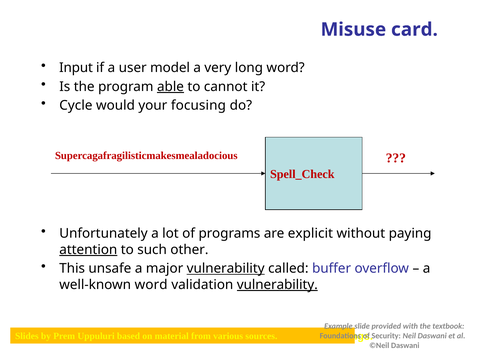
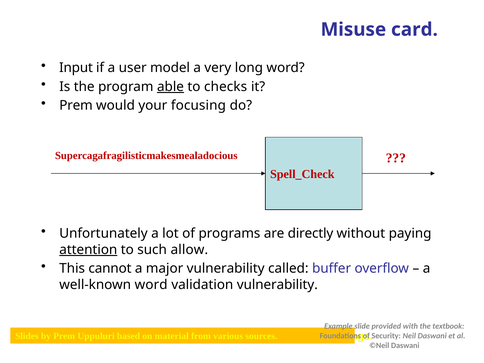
cannot: cannot -> checks (226, 87)
Cycle: Cycle -> Prem (76, 106)
explicit: explicit -> directly (311, 234)
other: other -> allow (189, 250)
unsafe: unsafe -> cannot (110, 269)
vulnerability underline: present -> none (226, 269)
vulnerability underline: present -> none (277, 285)
